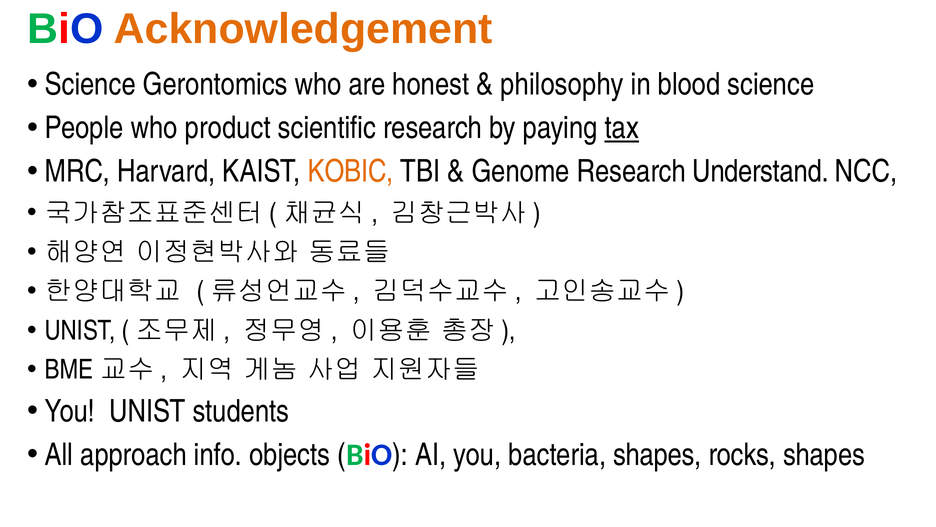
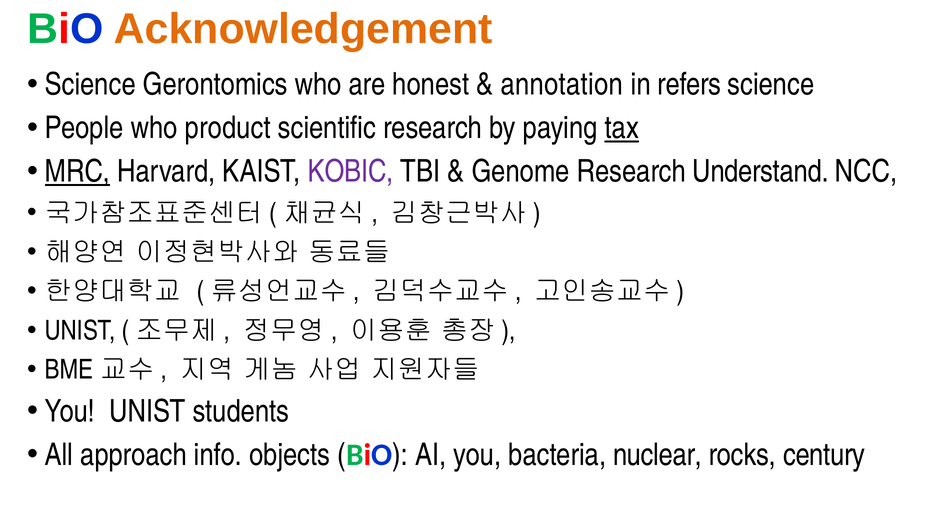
philosophy: philosophy -> annotation (562, 85)
blood: blood -> refers (689, 85)
MRC underline: none -> present (77, 171)
KOBIC colour: orange -> purple (351, 171)
bacteria shapes: shapes -> nuclear (657, 454)
rocks shapes: shapes -> century (824, 454)
